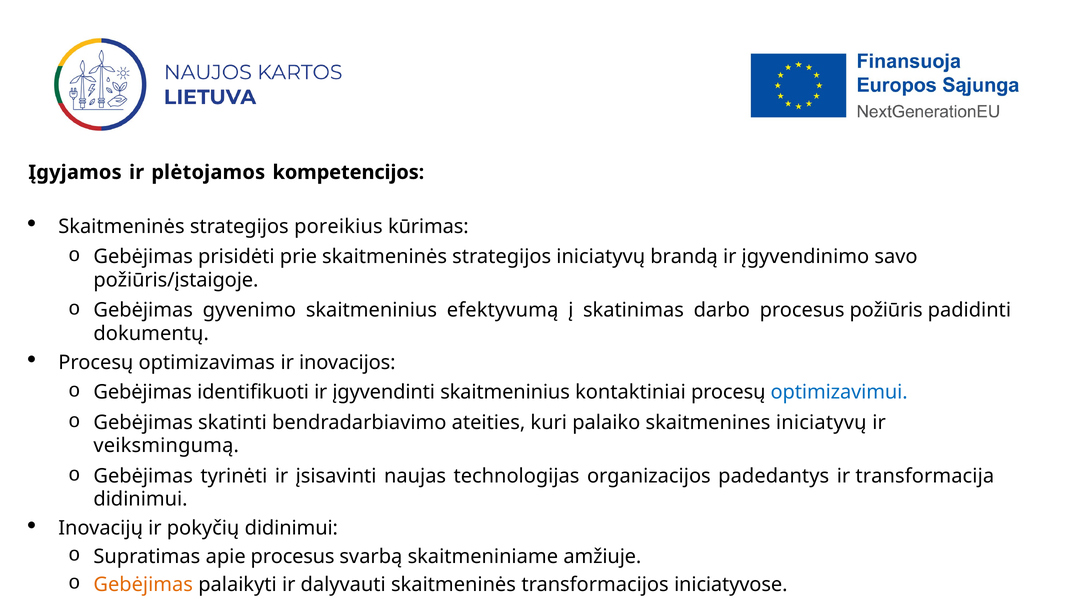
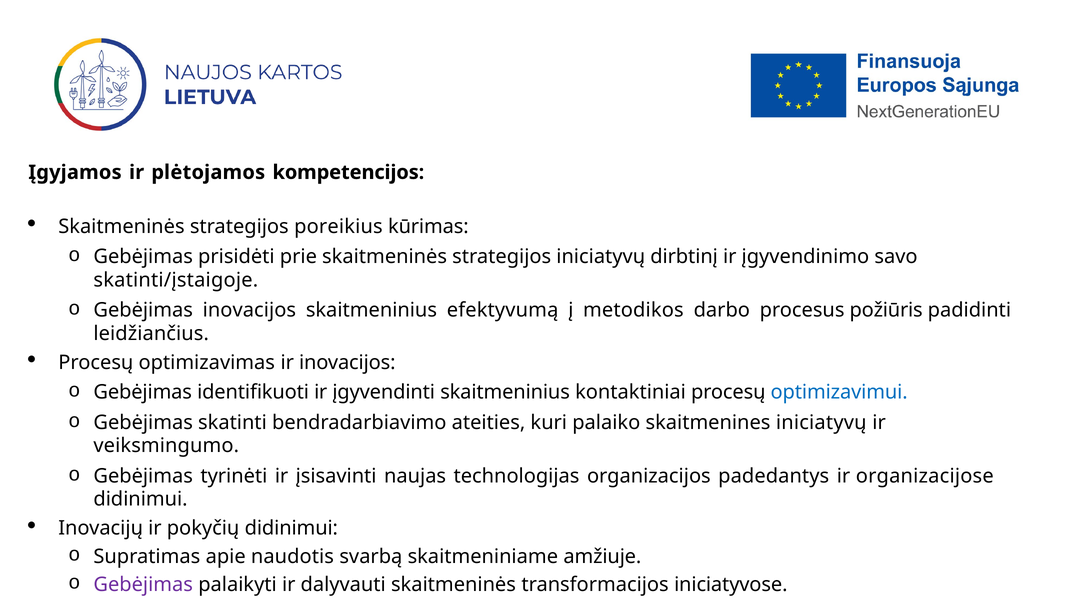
brandą: brandą -> dirbtinį (684, 257)
požiūris/įstaigoje: požiūris/įstaigoje -> skatinti/įstaigoje (176, 280)
Gebėjimas gyvenimo: gyvenimo -> inovacijos (249, 310)
skatinimas: skatinimas -> metodikos (633, 310)
dokumentų: dokumentų -> leidžiančius (151, 333)
veiksmingumą: veiksmingumą -> veiksmingumo (166, 446)
transformacija: transformacija -> organizacijose (925, 476)
apie procesus: procesus -> naudotis (292, 557)
Gebėjimas colour: orange -> purple (143, 585)
